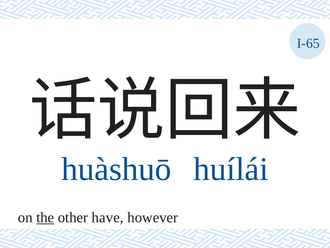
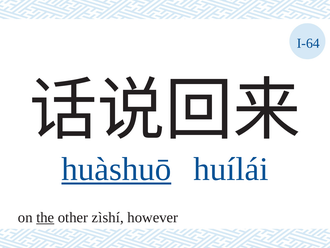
I-65: I-65 -> I-64 (308, 43)
huàshuō underline: none -> present (116, 169)
have: have -> zìshí (108, 217)
